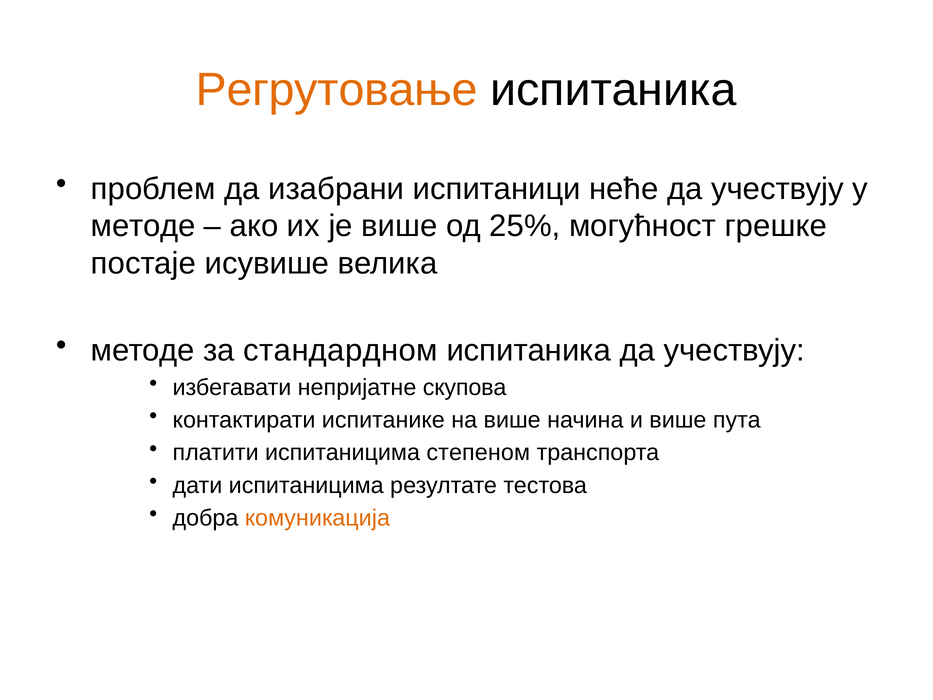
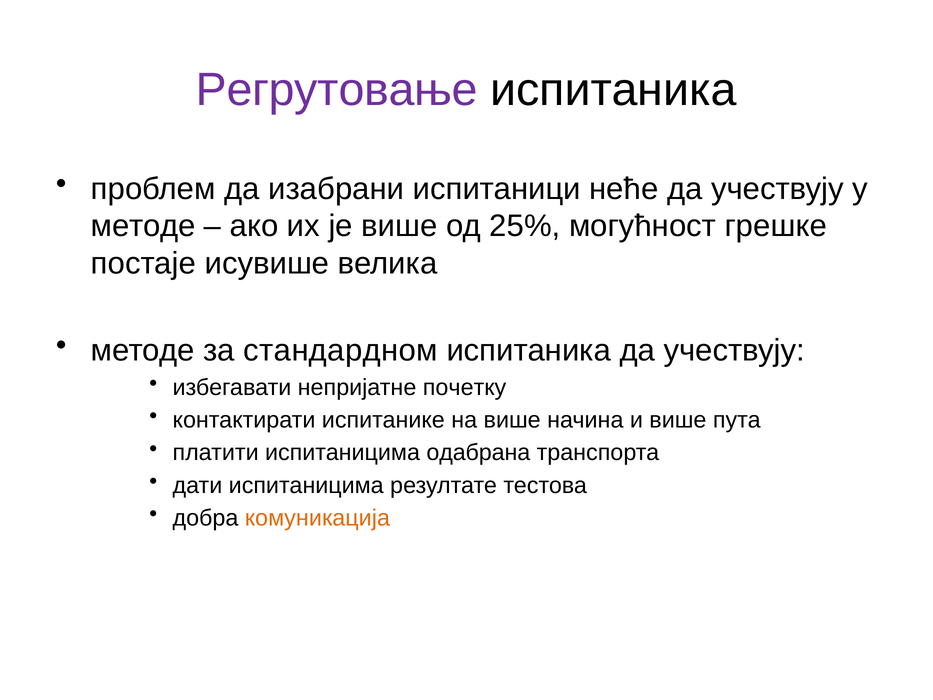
Регрутовање colour: orange -> purple (337, 90)
скупова: скупова -> почетку (465, 387)
степеном: степеном -> одабрана (478, 453)
